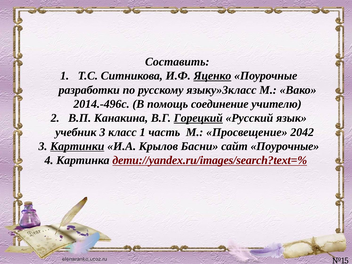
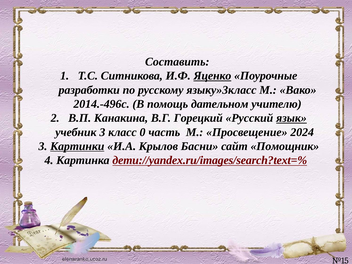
соединение: соединение -> дательном (220, 104)
Горецкий underline: present -> none (198, 118)
язык underline: none -> present (291, 118)
класс 1: 1 -> 0 (143, 132)
2042: 2042 -> 2024 (302, 132)
сайт Поурочные: Поурочные -> Помощник (285, 146)
